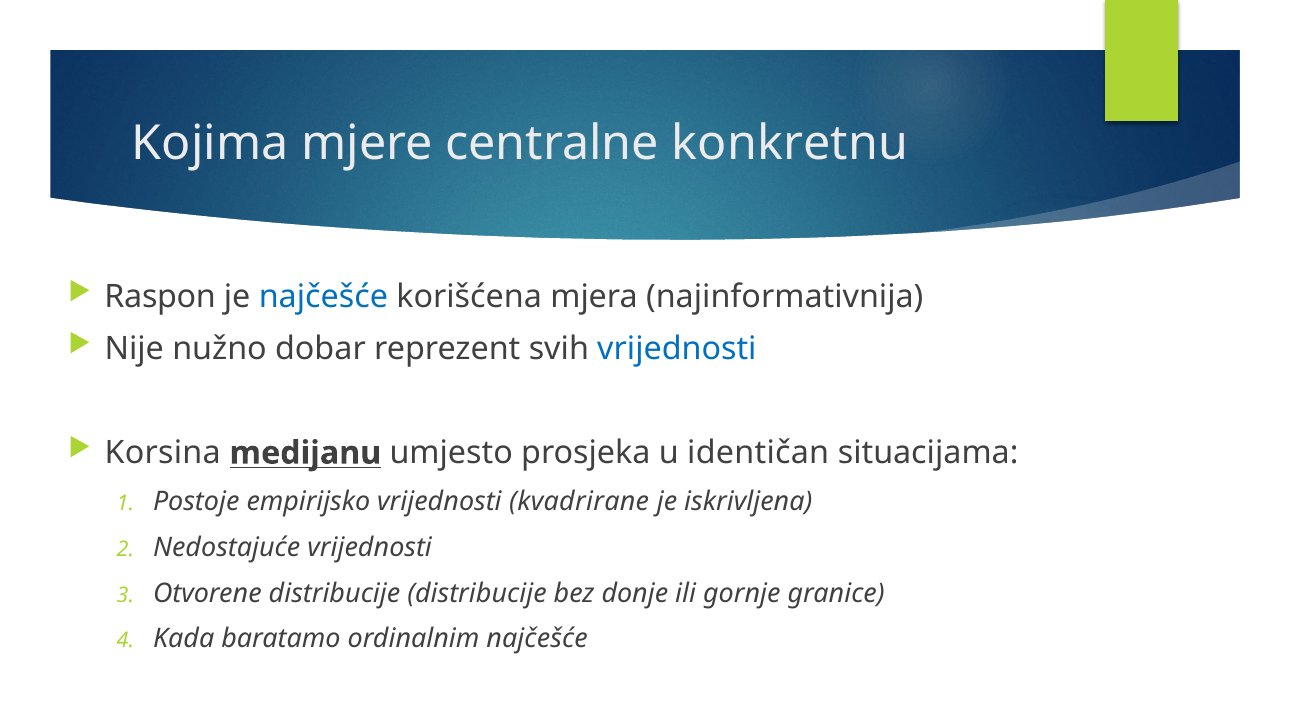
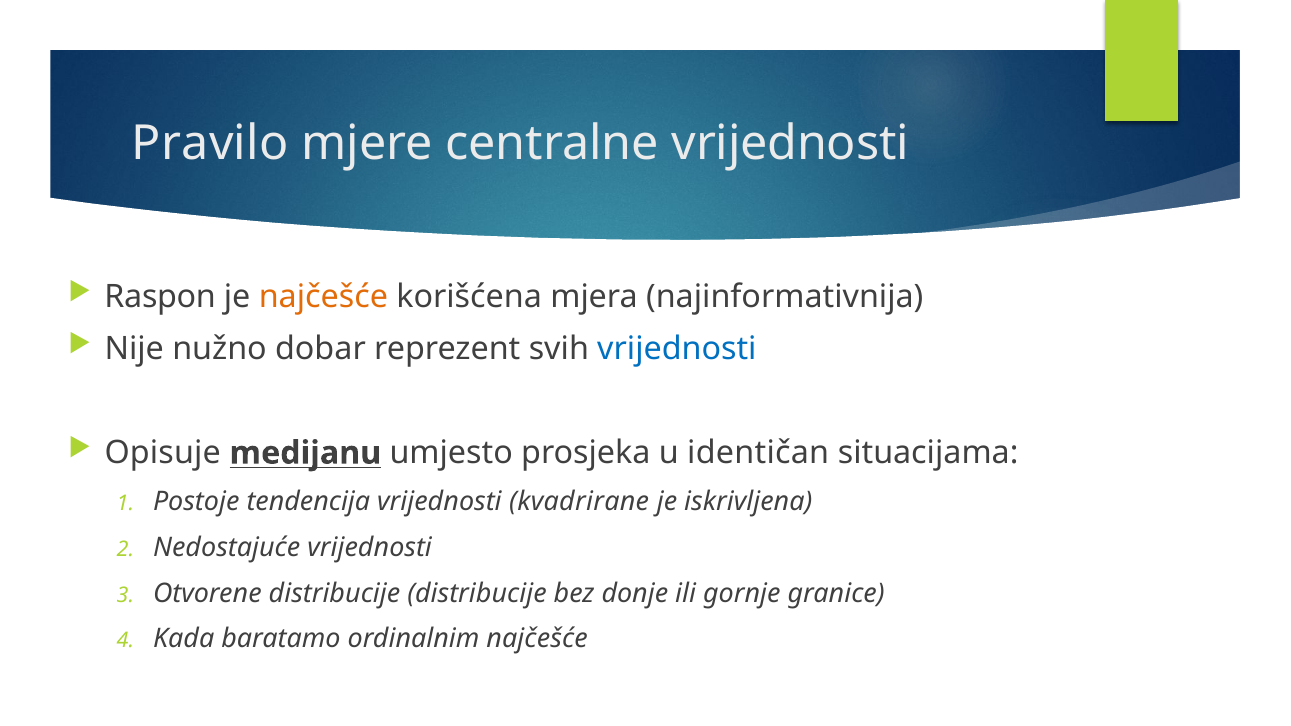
Kojima: Kojima -> Pravilo (210, 144)
centralne konkretnu: konkretnu -> vrijednosti (790, 144)
najčešće colour: blue -> orange (323, 297)
Korsina: Korsina -> Opisuje (163, 453)
empirijsko: empirijsko -> tendencija (308, 502)
